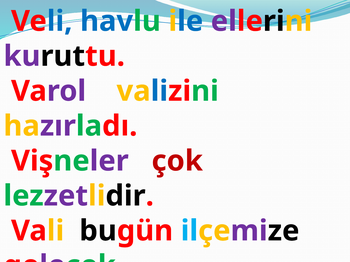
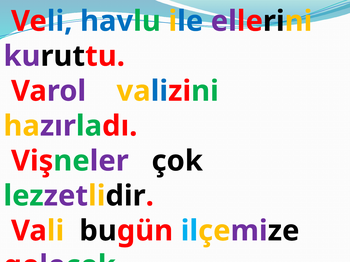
çok colour: red -> black (177, 161)
